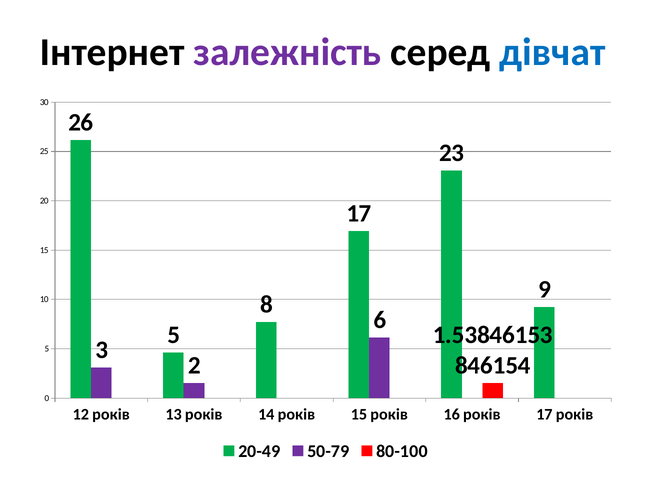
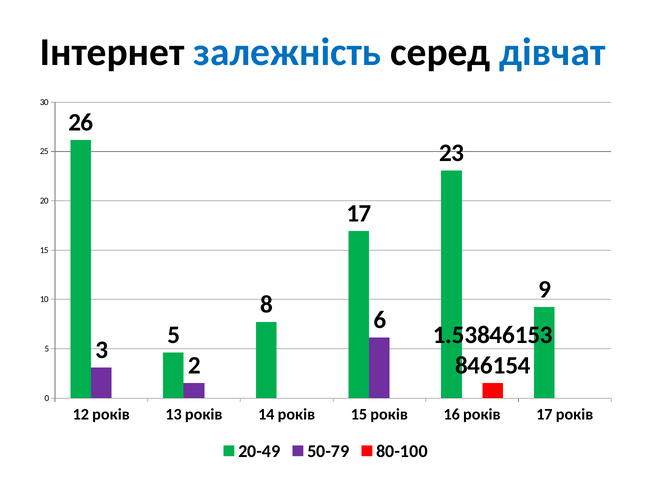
залежність colour: purple -> blue (287, 52)
